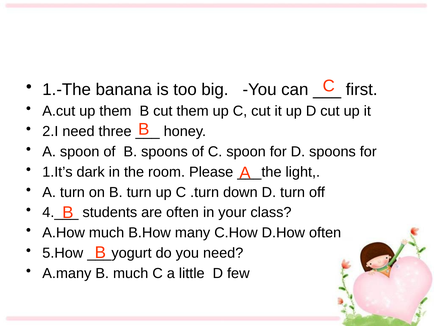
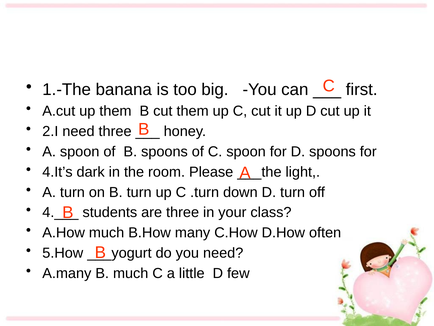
1.It’s: 1.It’s -> 4.It’s (57, 172)
are often: often -> three (183, 212)
